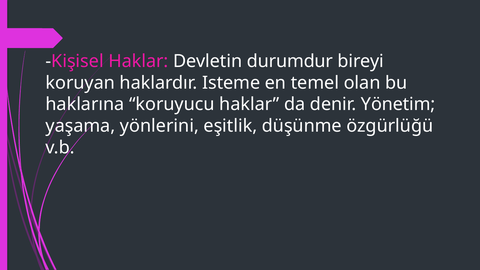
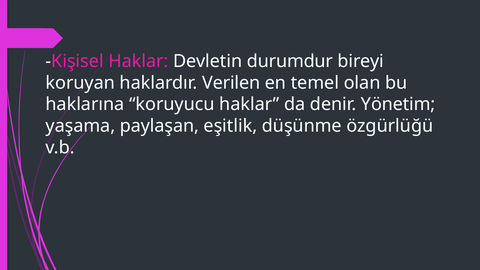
Isteme: Isteme -> Verilen (231, 83)
yönlerini: yönlerini -> paylaşan (159, 126)
